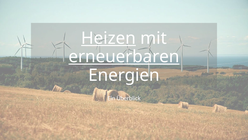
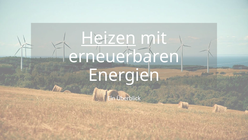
erneuerbaren underline: present -> none (124, 56)
